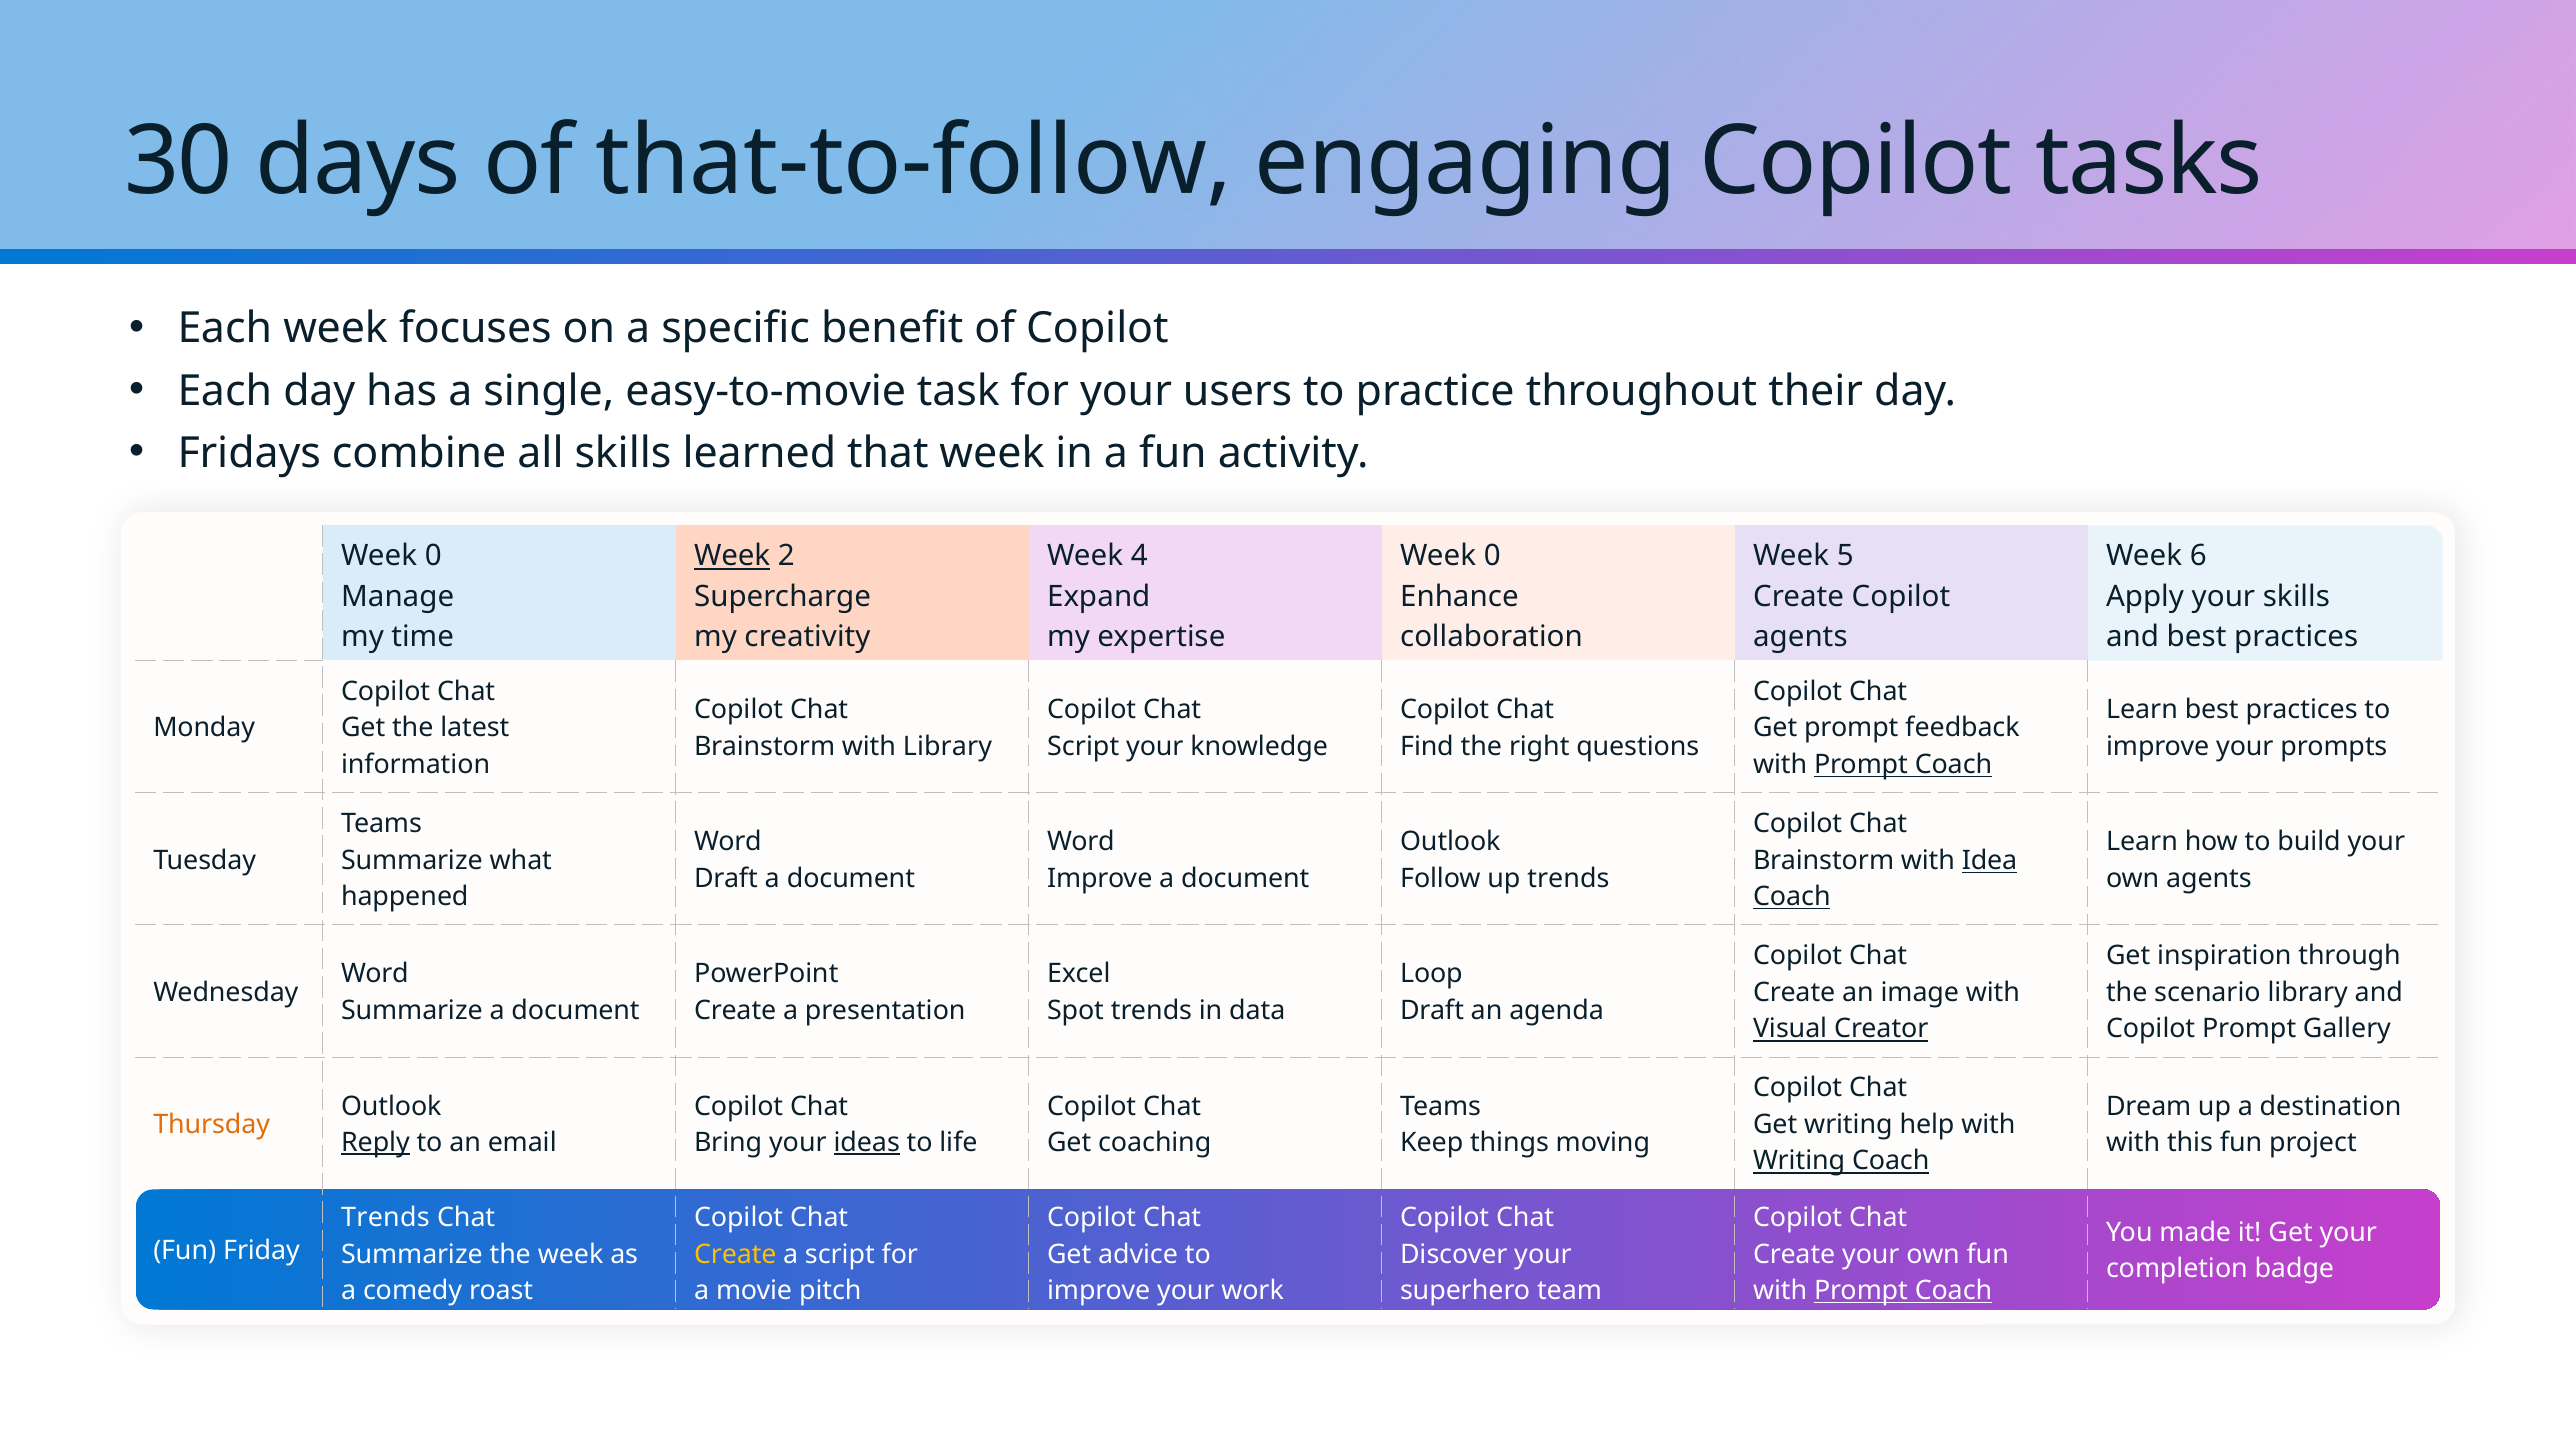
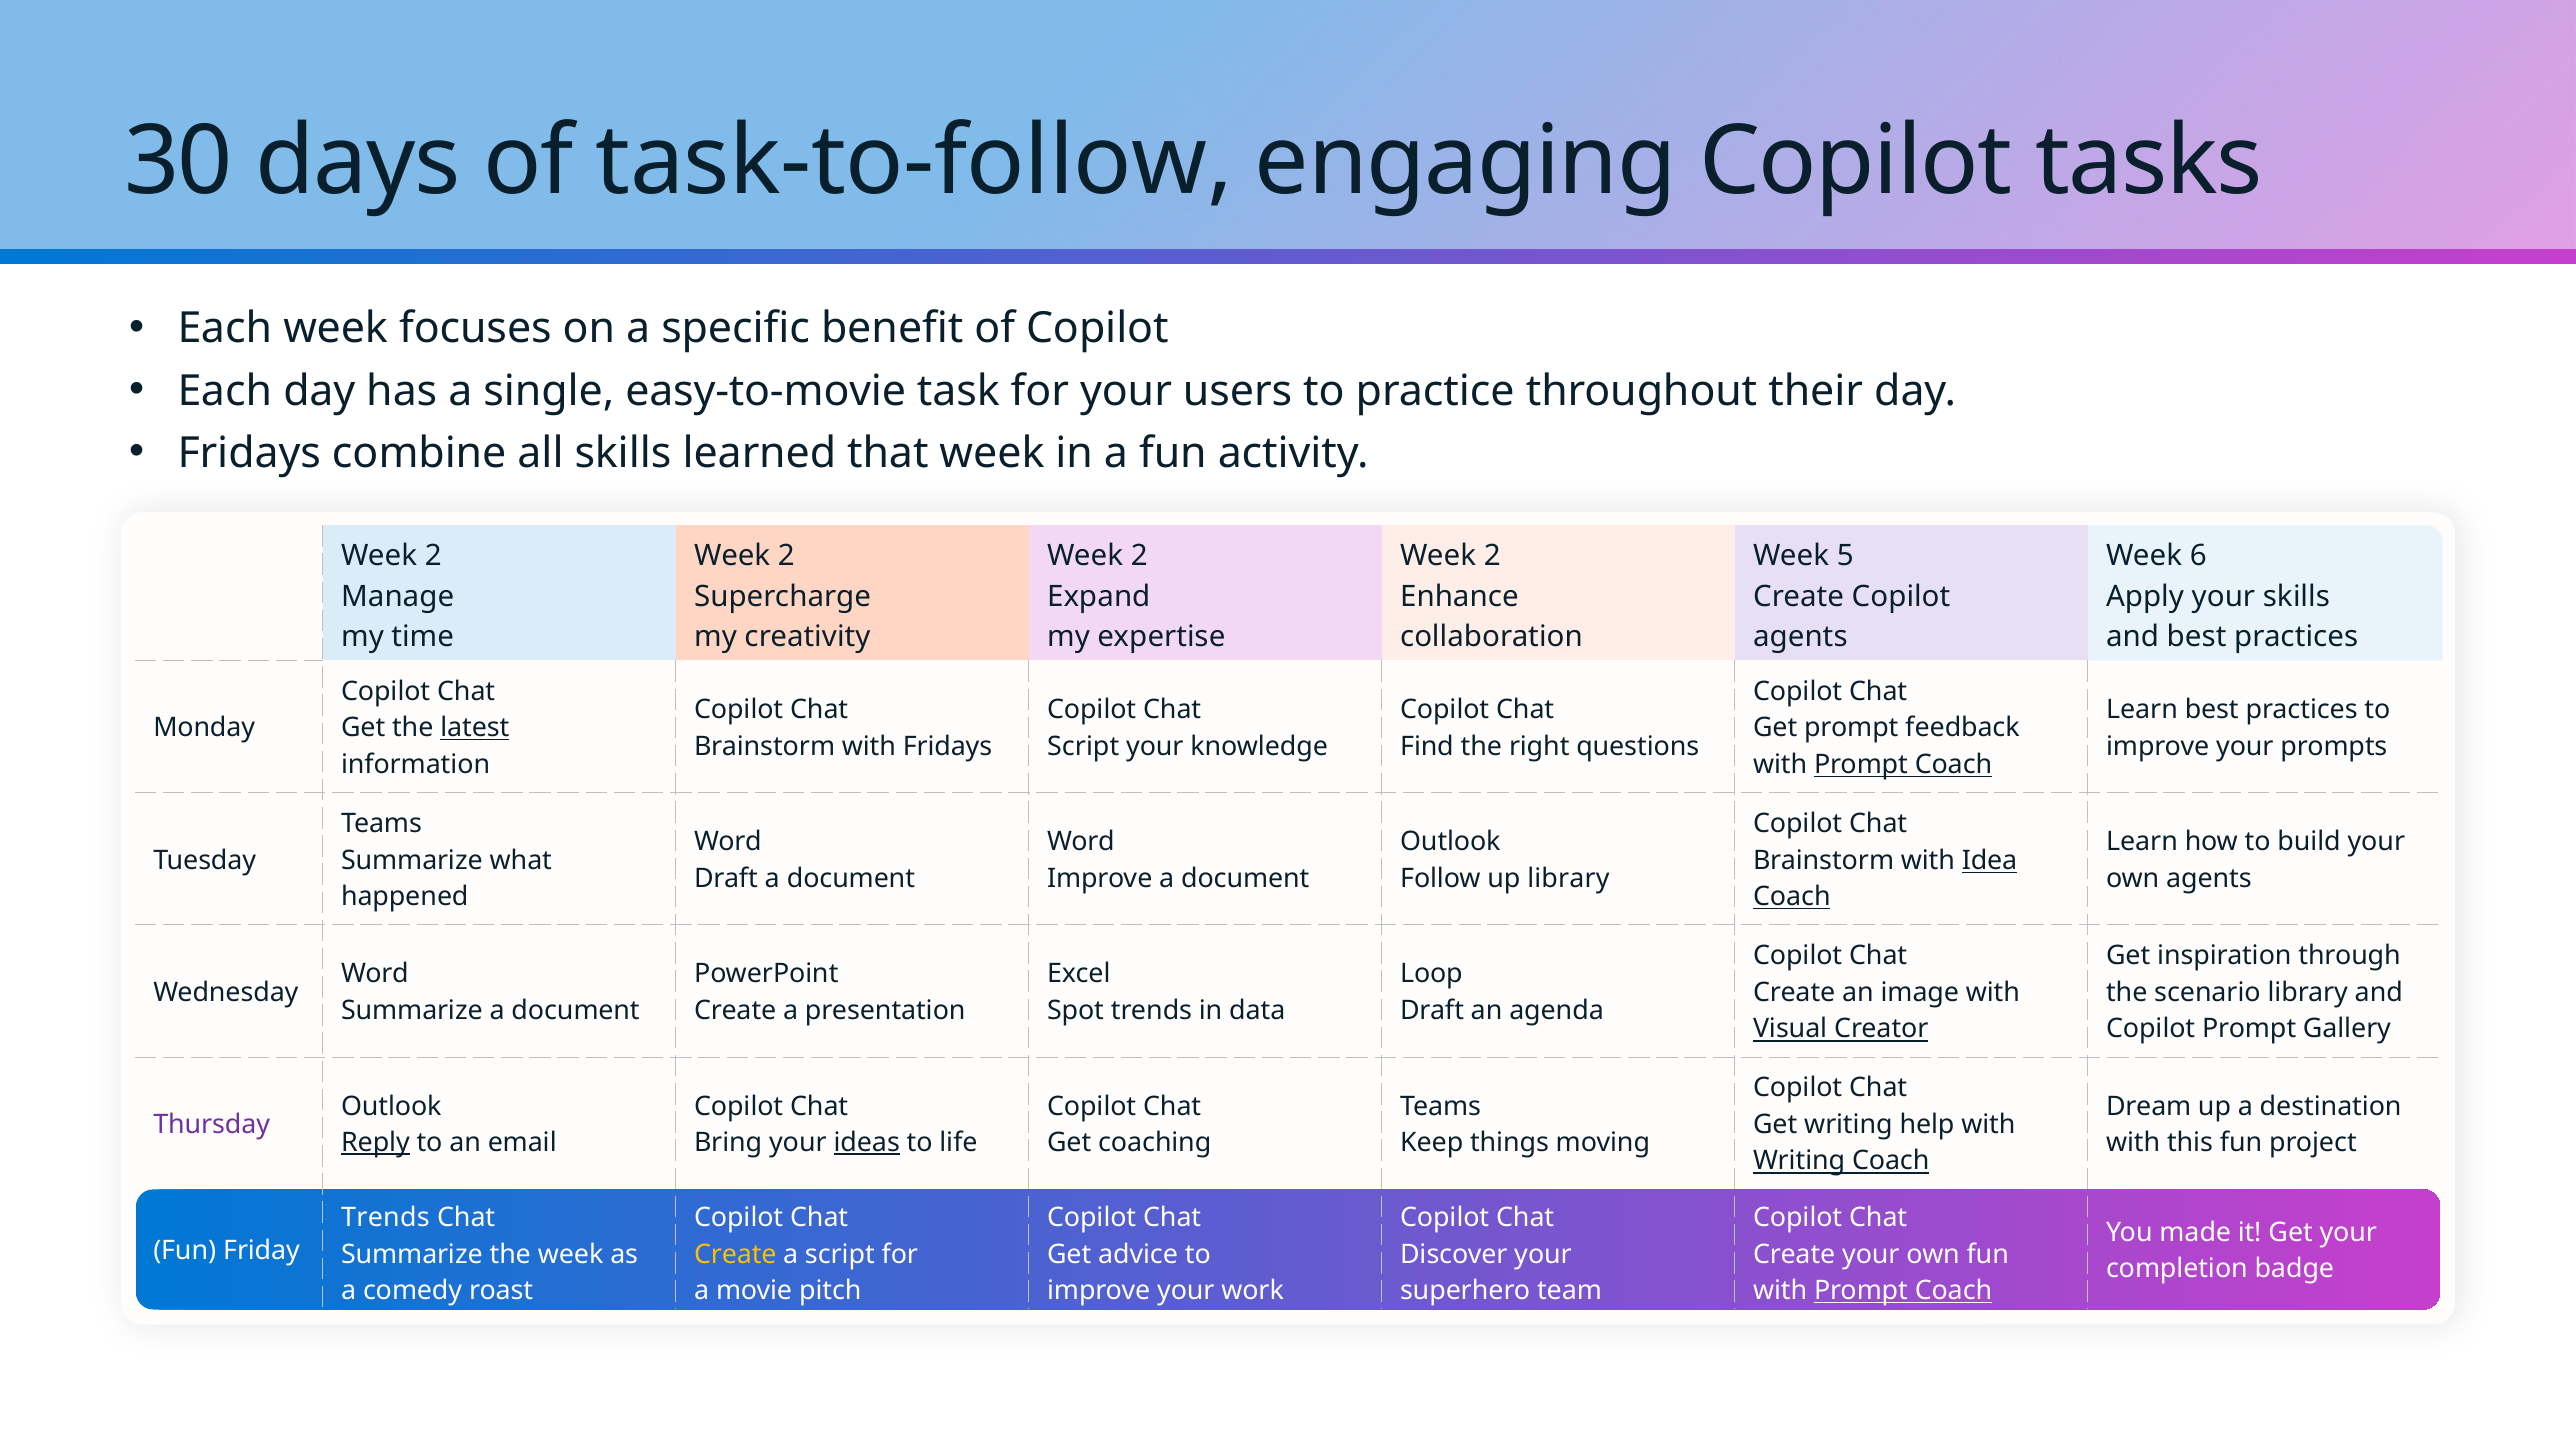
that-to-follow: that-to-follow -> task-to-follow (914, 161)
0: 0 -> 2 (433, 556)
Week underline: present -> none (732, 556)
4: 4 -> 2 (1139, 556)
0: 0 -> 2 (1492, 556)
latest underline: none -> present (475, 728)
with Library: Library -> Fridays (947, 746)
up trends: trends -> library (1568, 878)
Thursday colour: orange -> purple (212, 1124)
